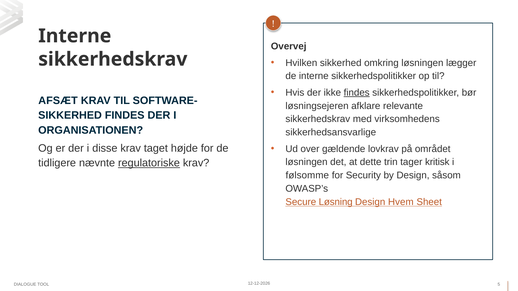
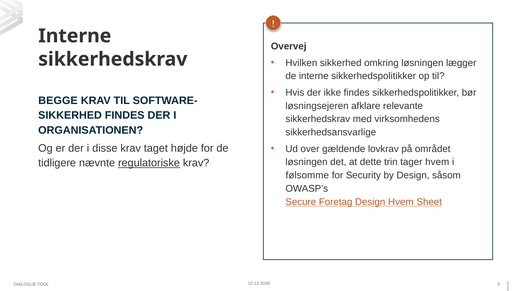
findes underline: present -> none (357, 93)
AFSÆT: AFSÆT -> BEGGE (58, 101)
tager kritisk: kritisk -> hvem (437, 162)
Løsning: Løsning -> Foretag (336, 202)
